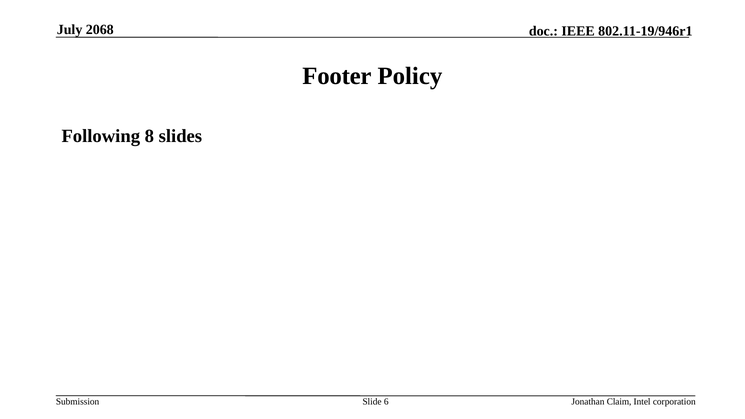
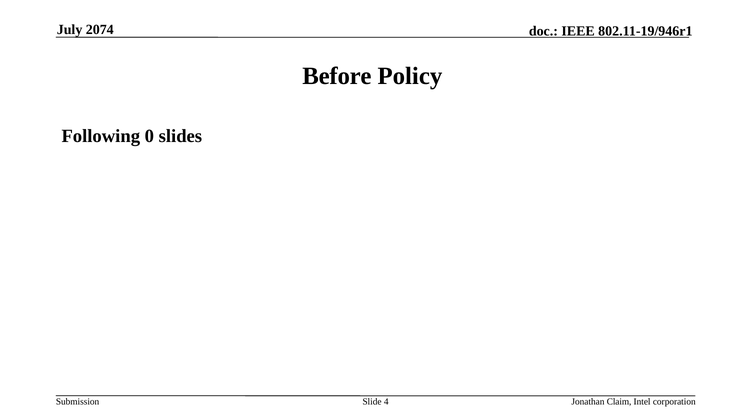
2068: 2068 -> 2074 (100, 30)
Footer: Footer -> Before (337, 76)
8: 8 -> 0 (149, 136)
6: 6 -> 4 (386, 402)
